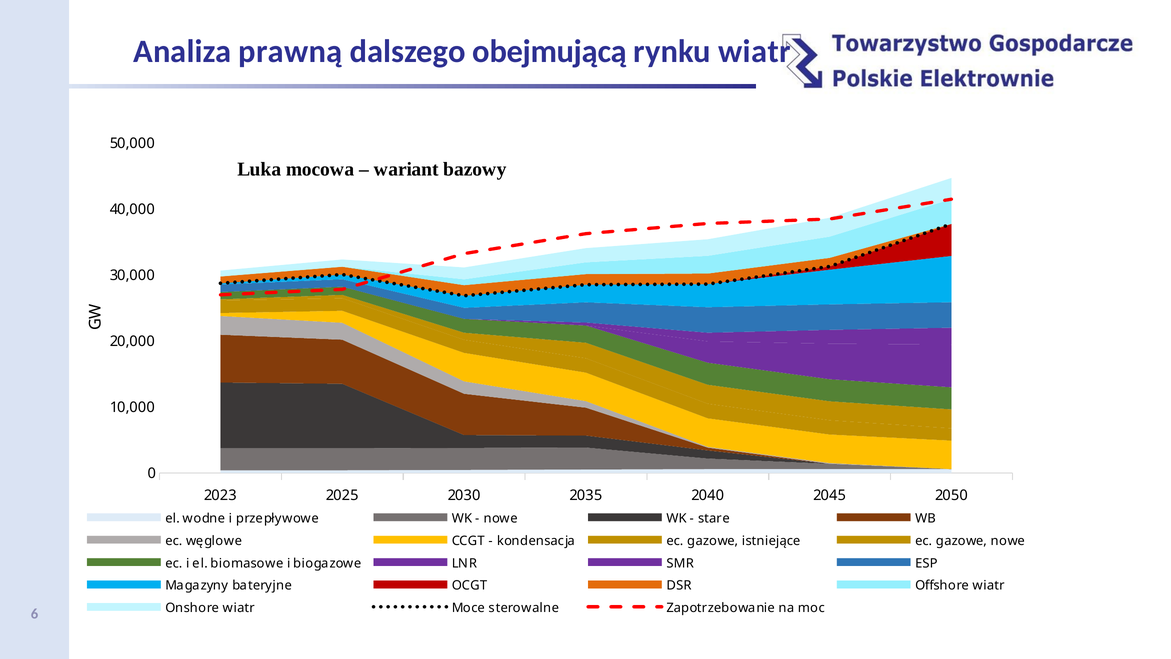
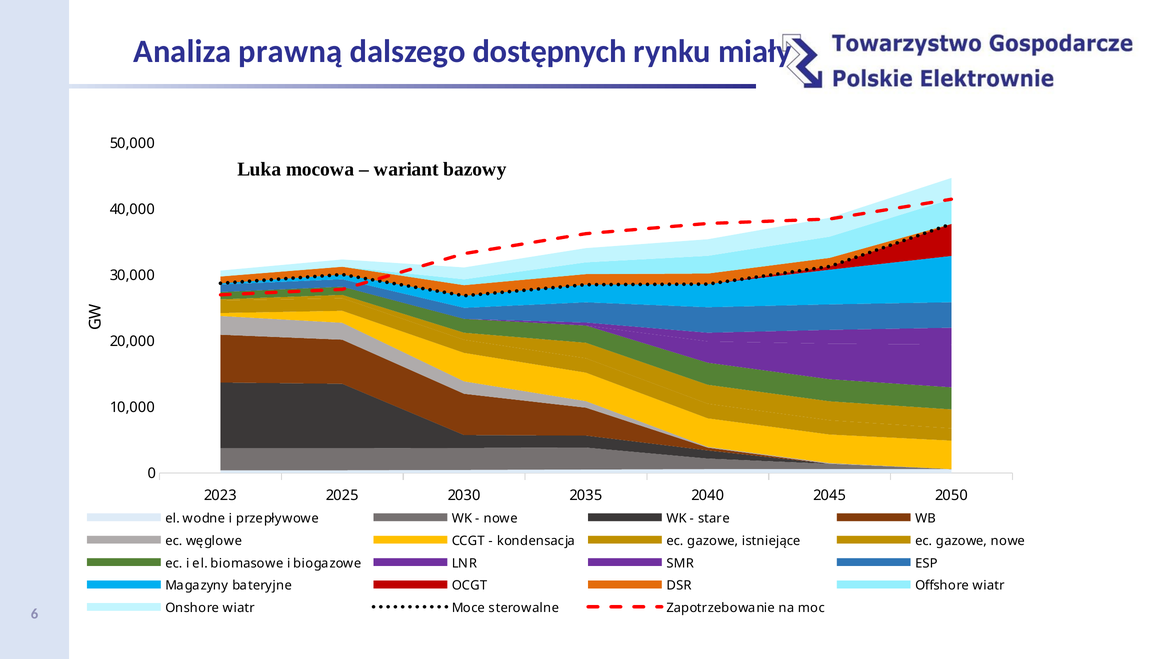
obejmującą: obejmującą -> dostępnych (550, 51)
rynku wiatr: wiatr -> miały (755, 51)
